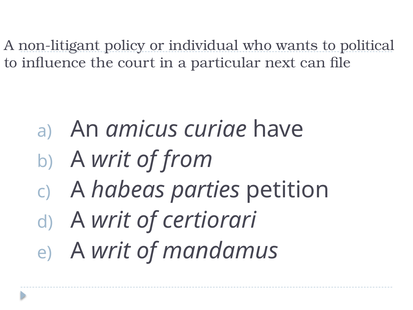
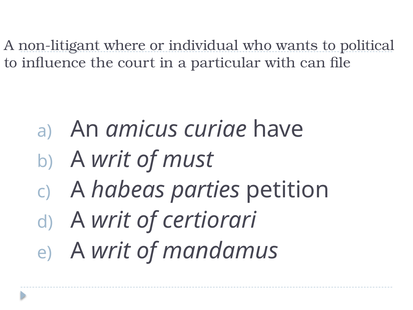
policy: policy -> where (125, 45)
next: next -> with (280, 63)
from: from -> must (188, 159)
